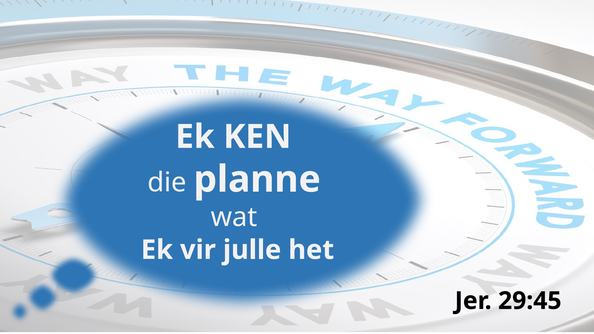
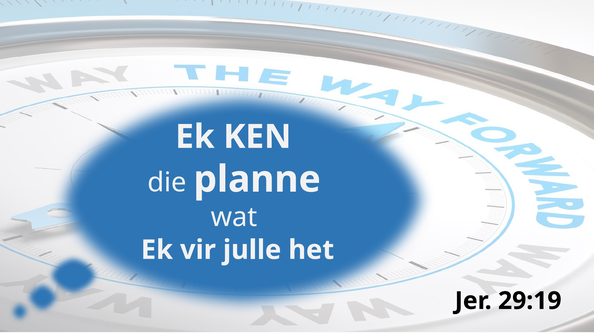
29:45: 29:45 -> 29:19 (530, 301)
